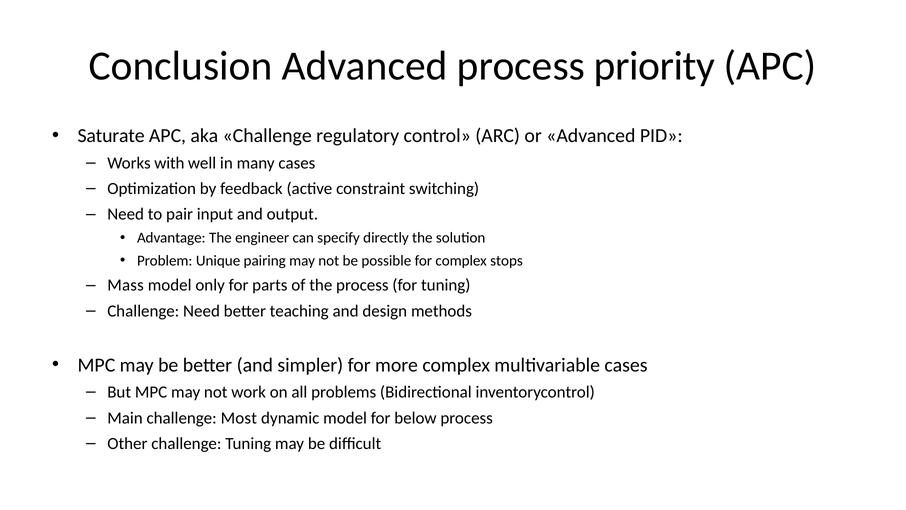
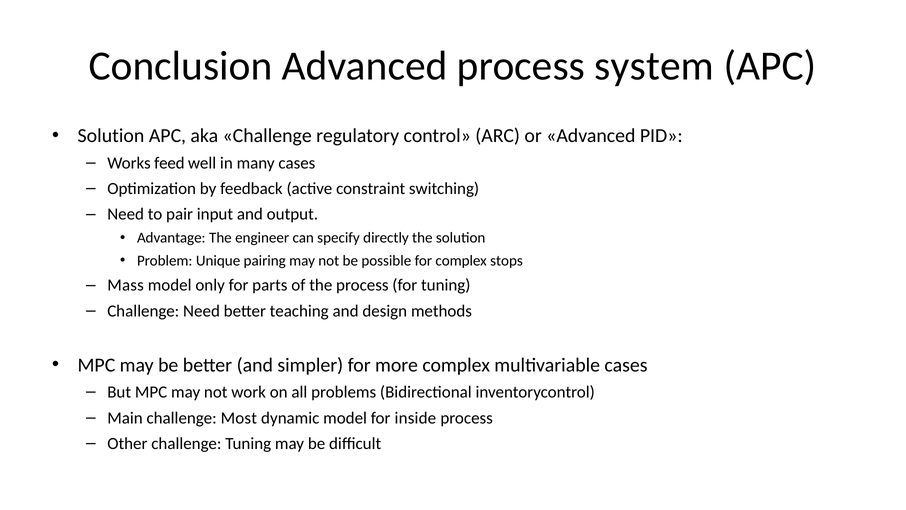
priority: priority -> system (654, 66)
Saturate: Saturate -> Solution (111, 136)
with: with -> feed (169, 163)
below: below -> inside (415, 418)
